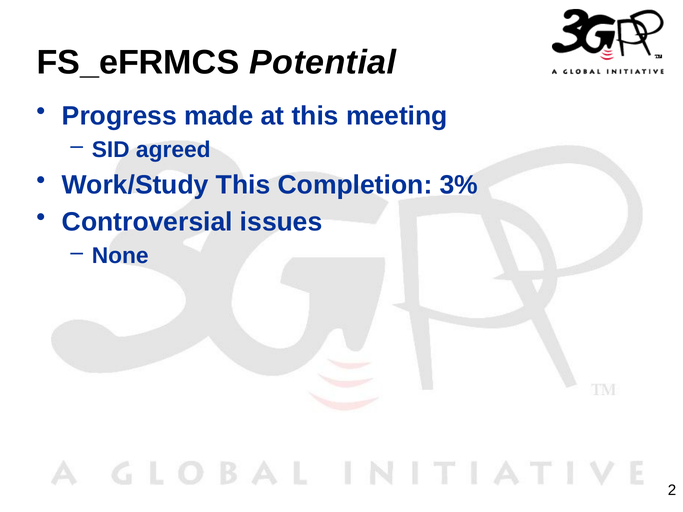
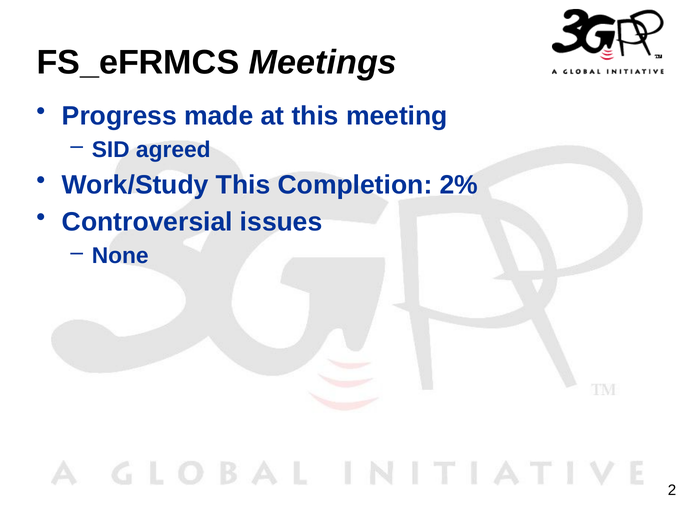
Potential: Potential -> Meetings (323, 63)
3%: 3% -> 2% (459, 185)
